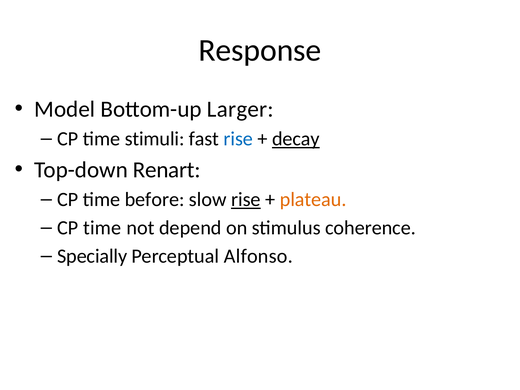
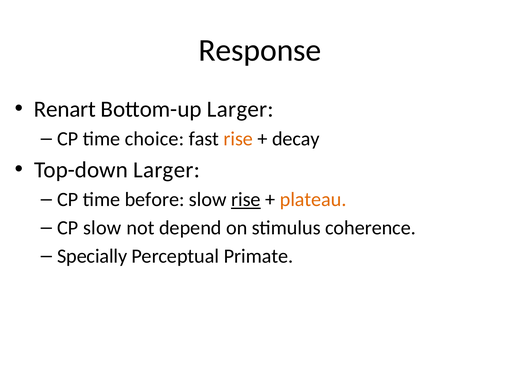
Model: Model -> Renart (65, 109)
stimuli: stimuli -> choice (154, 139)
rise colour: blue -> orange (238, 139)
decay underline: present -> none (296, 139)
Top-down Renart: Renart -> Larger (166, 170)
time: time -> slow (102, 228)
Alfonso: Alfonso -> Primate (259, 256)
